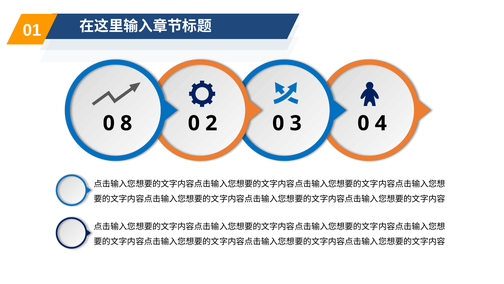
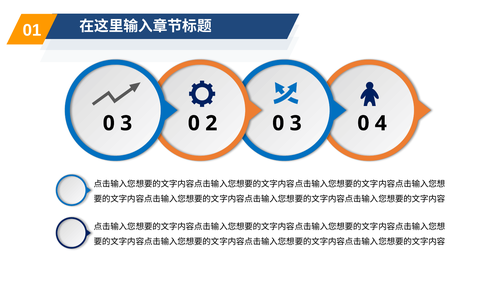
8: 8 -> 3 (126, 123)
